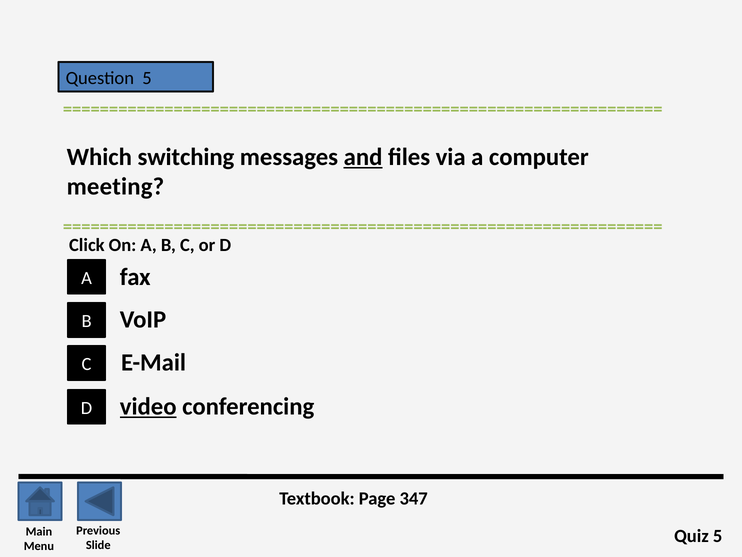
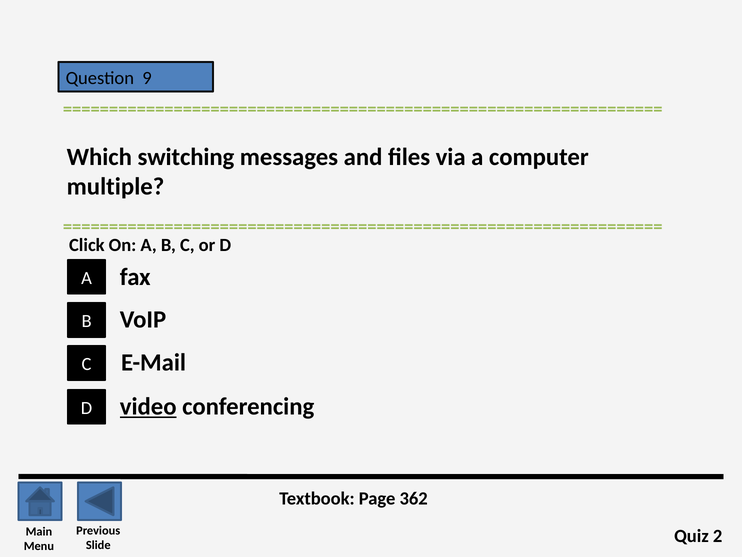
Question 5: 5 -> 9 (147, 78)
and underline: present -> none (363, 157)
meeting: meeting -> multiple (115, 187)
347: 347 -> 362 (414, 498)
Quiz 5: 5 -> 2 (718, 535)
